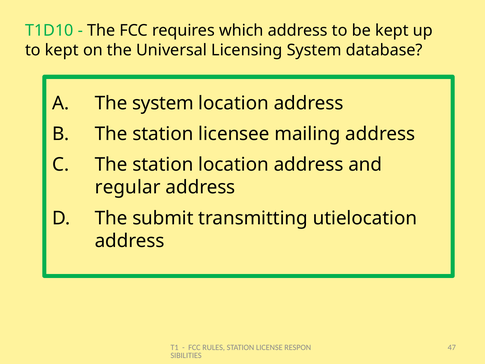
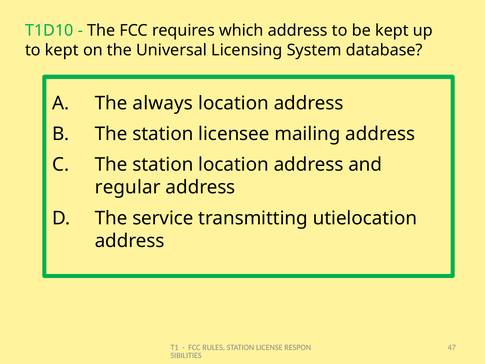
The system: system -> always (163, 103)
submit: submit -> service (163, 218)
